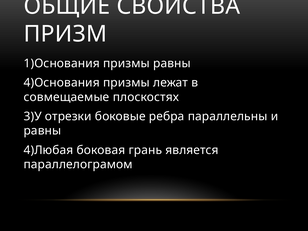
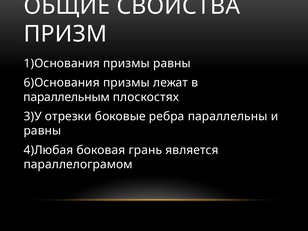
4)Основания: 4)Основания -> 6)Основания (62, 83)
совмещаемые: совмещаемые -> параллельным (67, 97)
